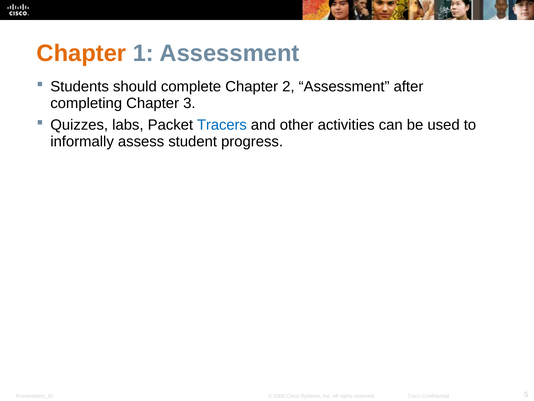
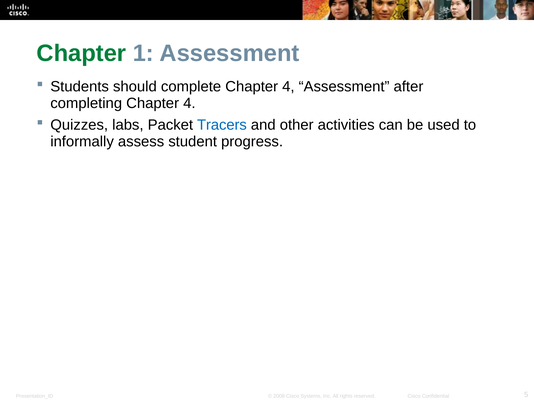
Chapter colour: orange -> green (81, 53)
complete Chapter 2: 2 -> 4 (288, 86)
completing Chapter 3: 3 -> 4 (189, 103)
